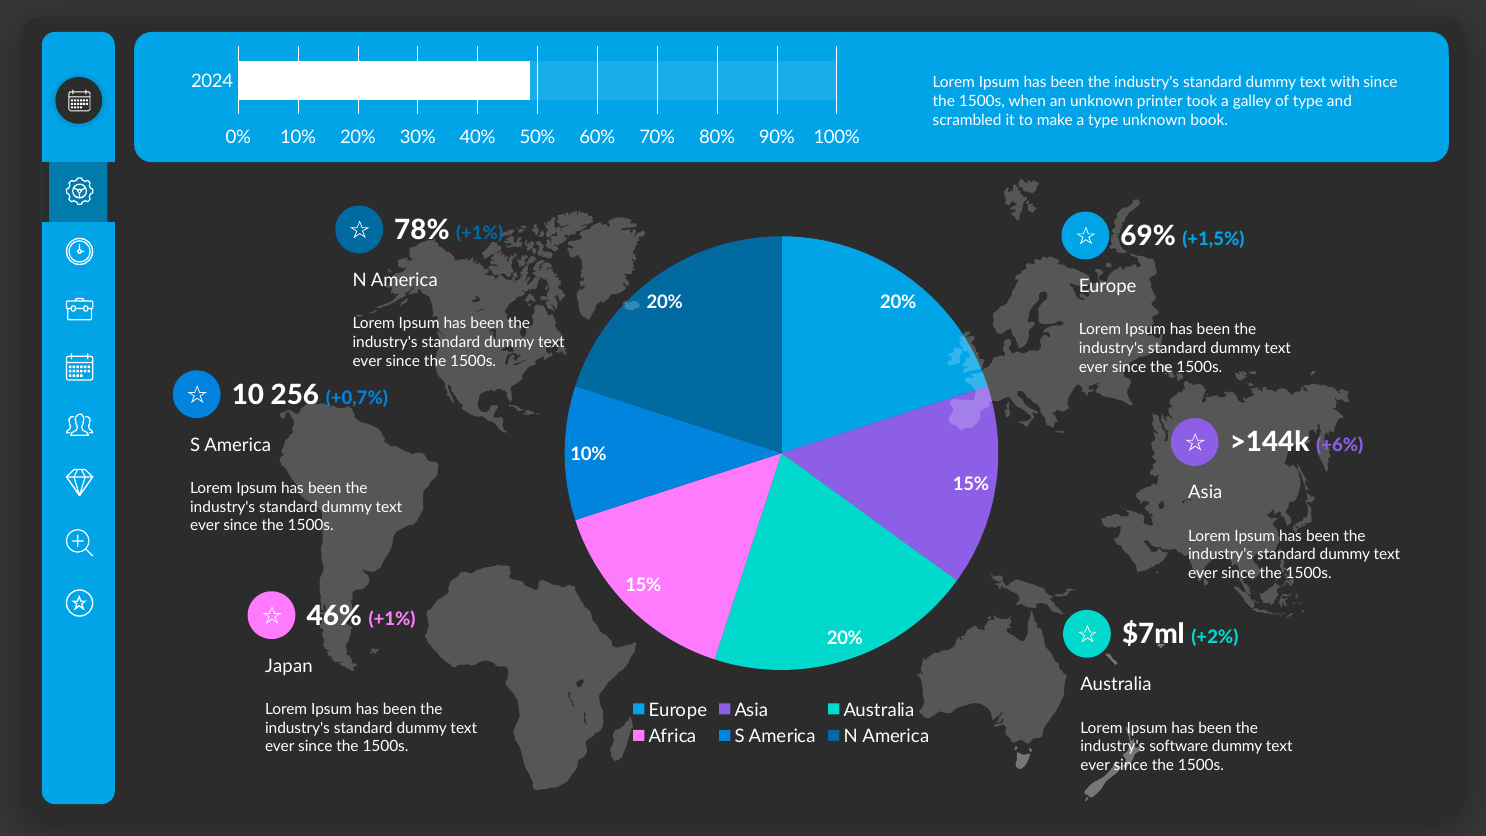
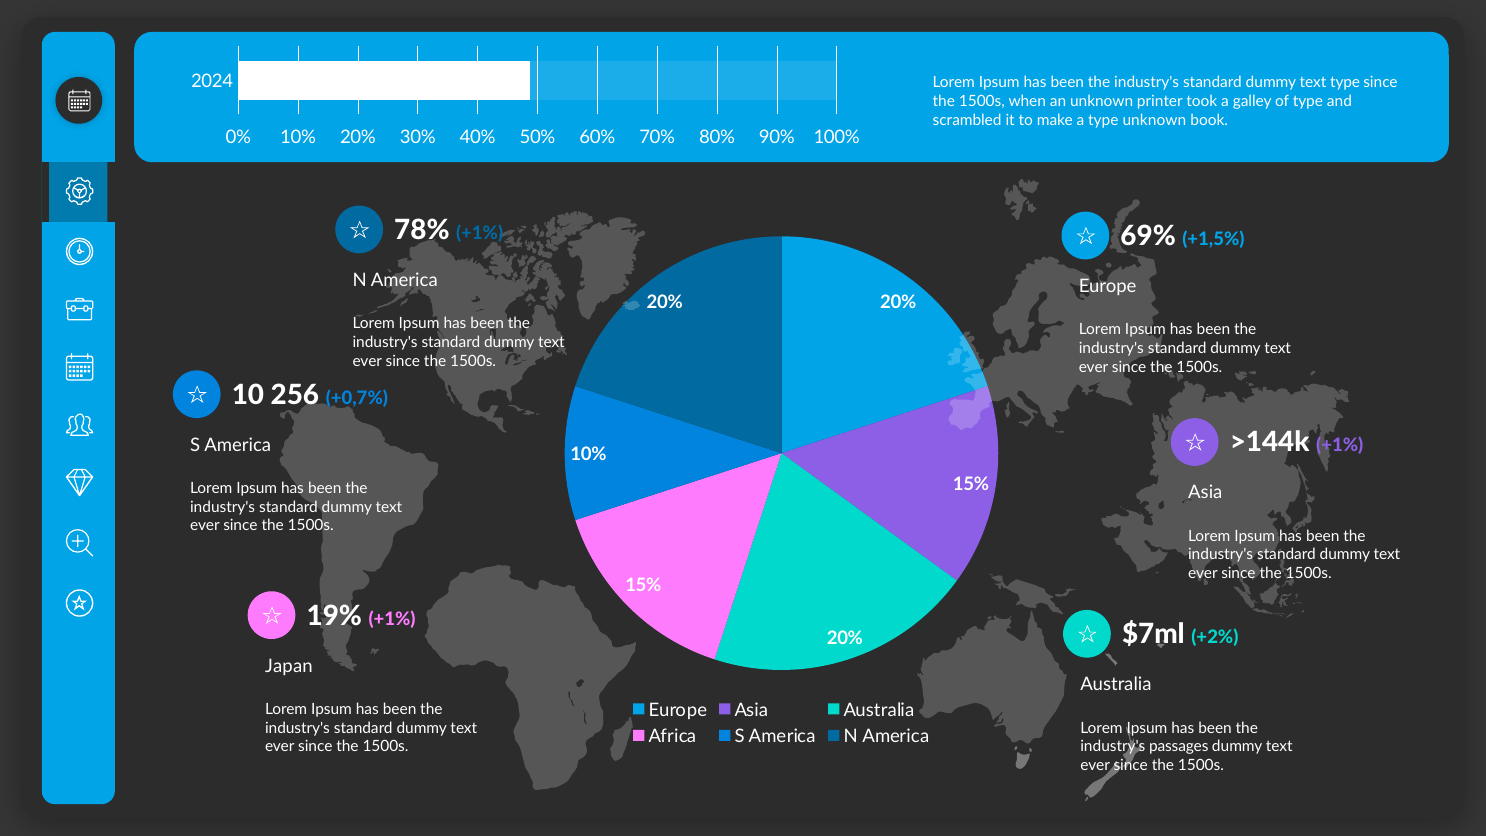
text with: with -> type (1345, 83)
>144k +6%: +6% -> +1% (1340, 446)
46%: 46% -> 19% (334, 616)
software: software -> passages (1179, 747)
